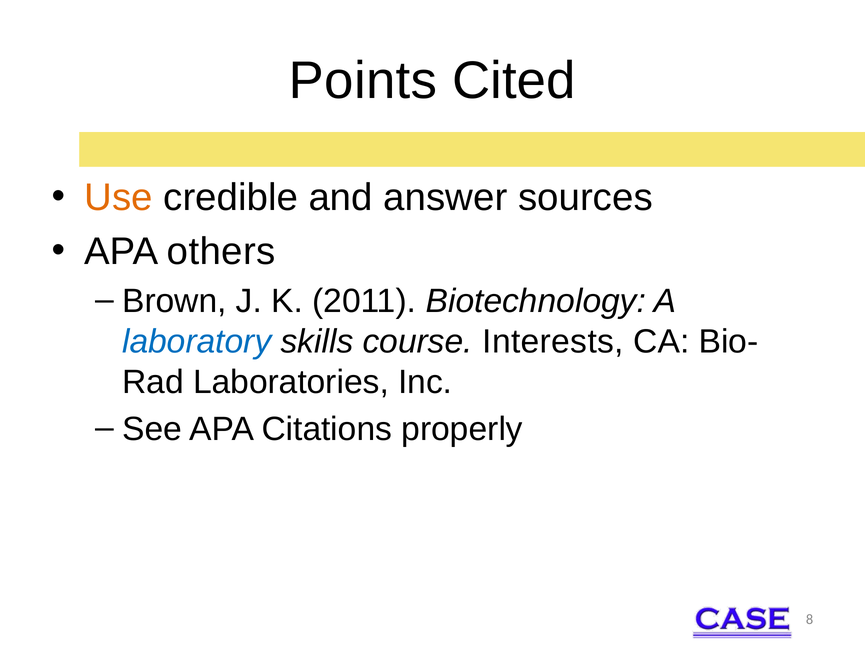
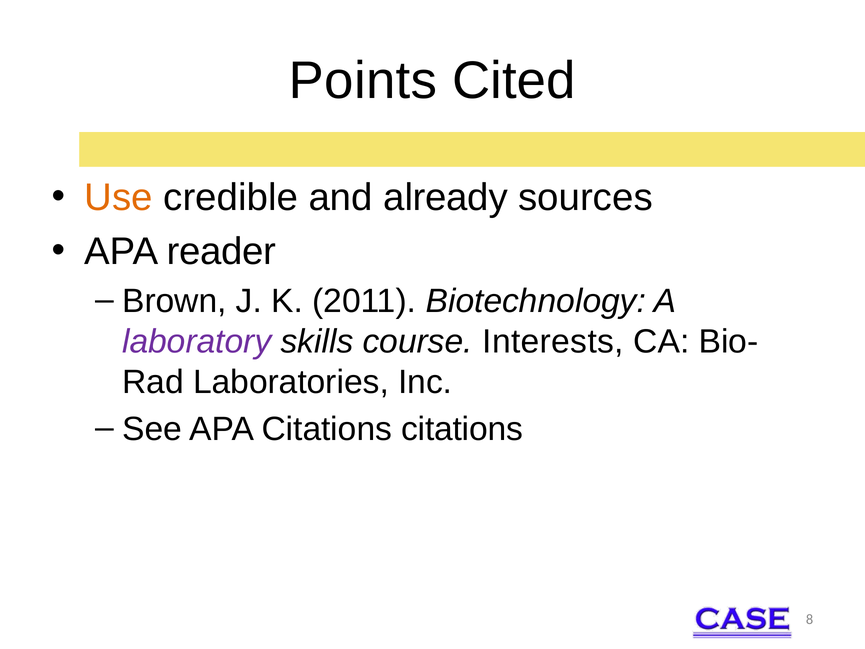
answer: answer -> already (446, 198)
others: others -> reader (222, 251)
laboratory colour: blue -> purple (197, 342)
Citations properly: properly -> citations (462, 429)
